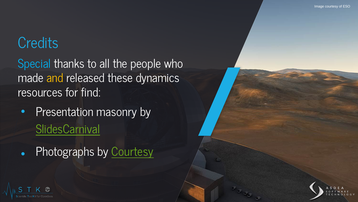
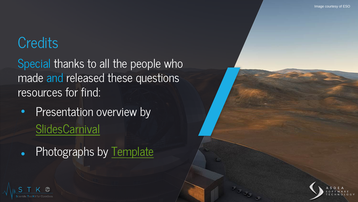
and colour: yellow -> light blue (55, 78)
dynamics: dynamics -> questions (158, 78)
masonry: masonry -> overview (117, 112)
by Courtesy: Courtesy -> Template (133, 152)
